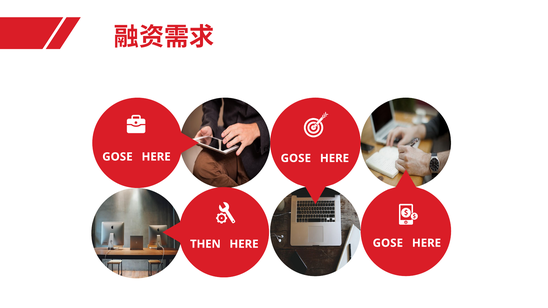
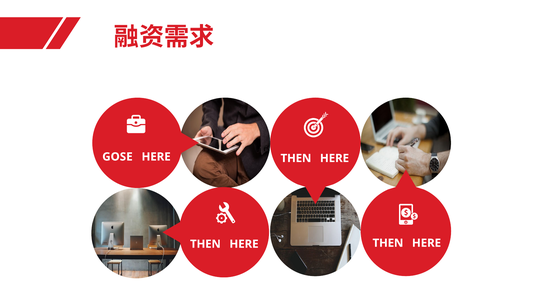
GOSE: GOSE -> THEN (296, 158)
GOSE: GOSE -> THEN (388, 243)
